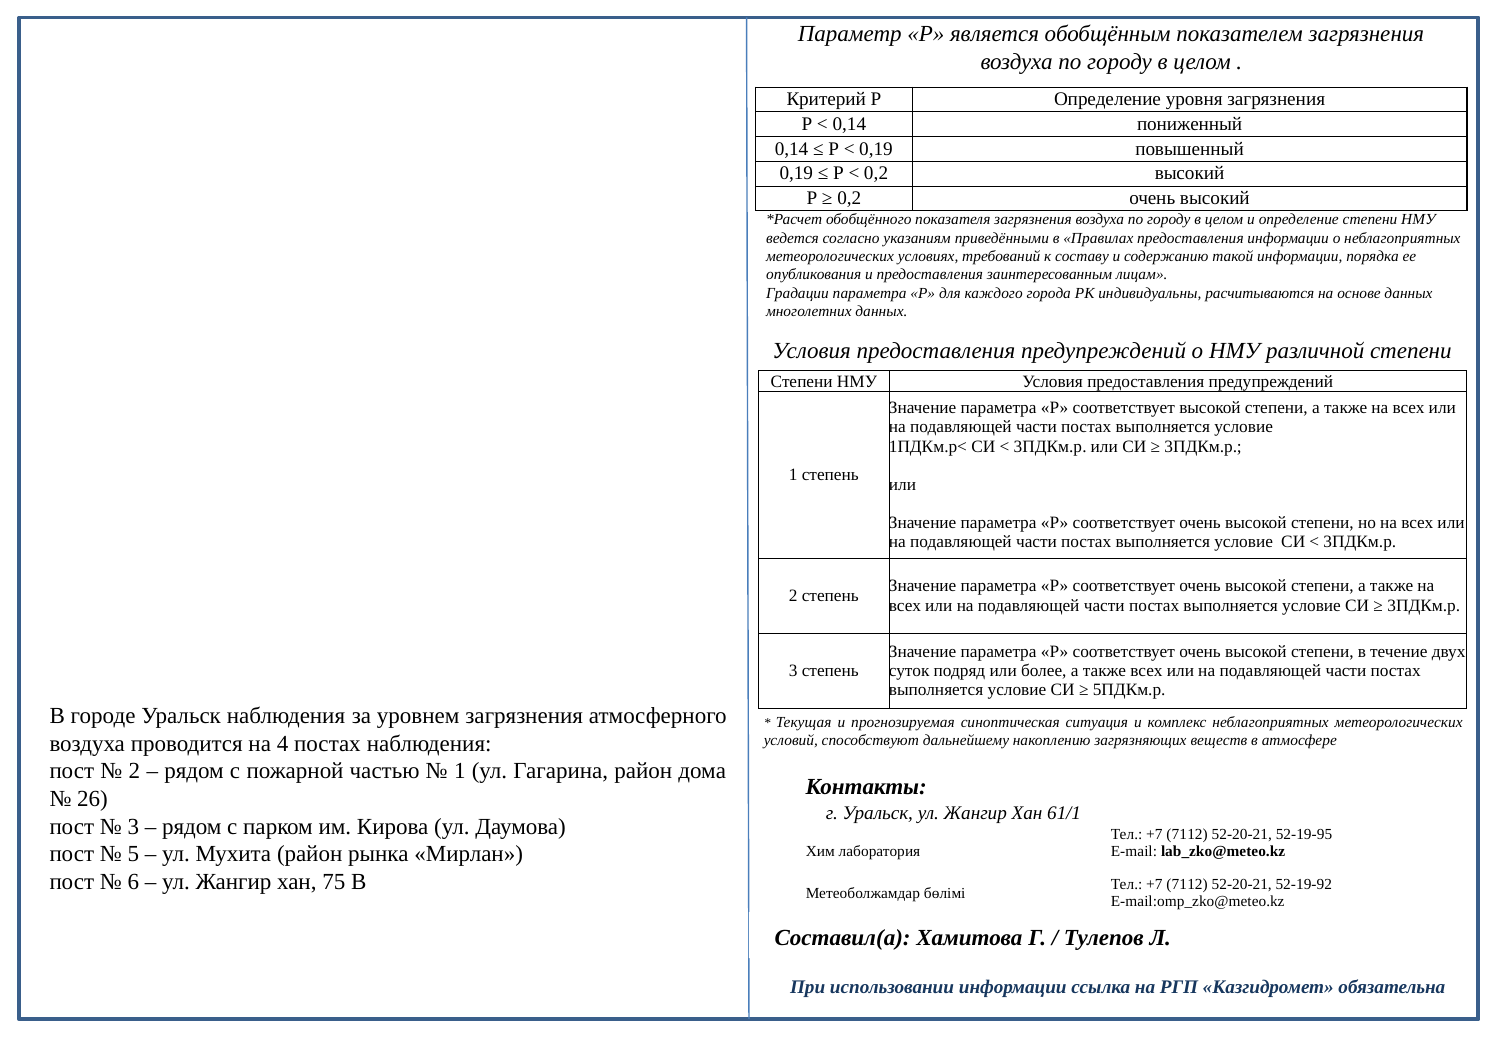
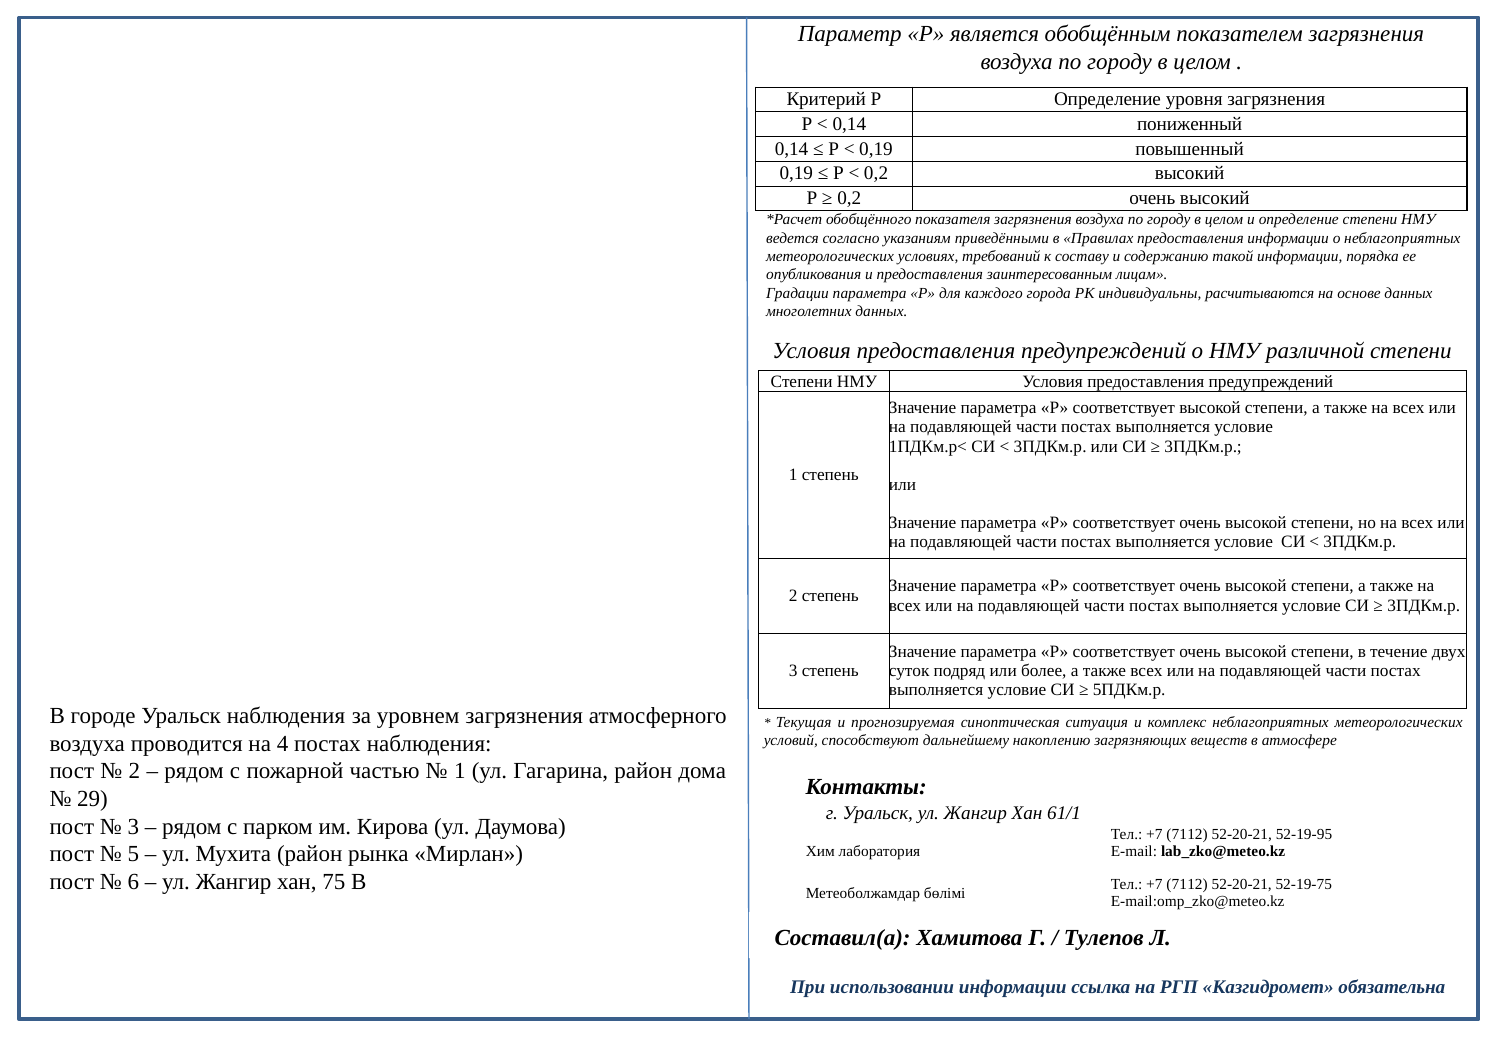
26: 26 -> 29 (93, 799)
52-19-92: 52-19-92 -> 52-19-75 (1304, 885)
